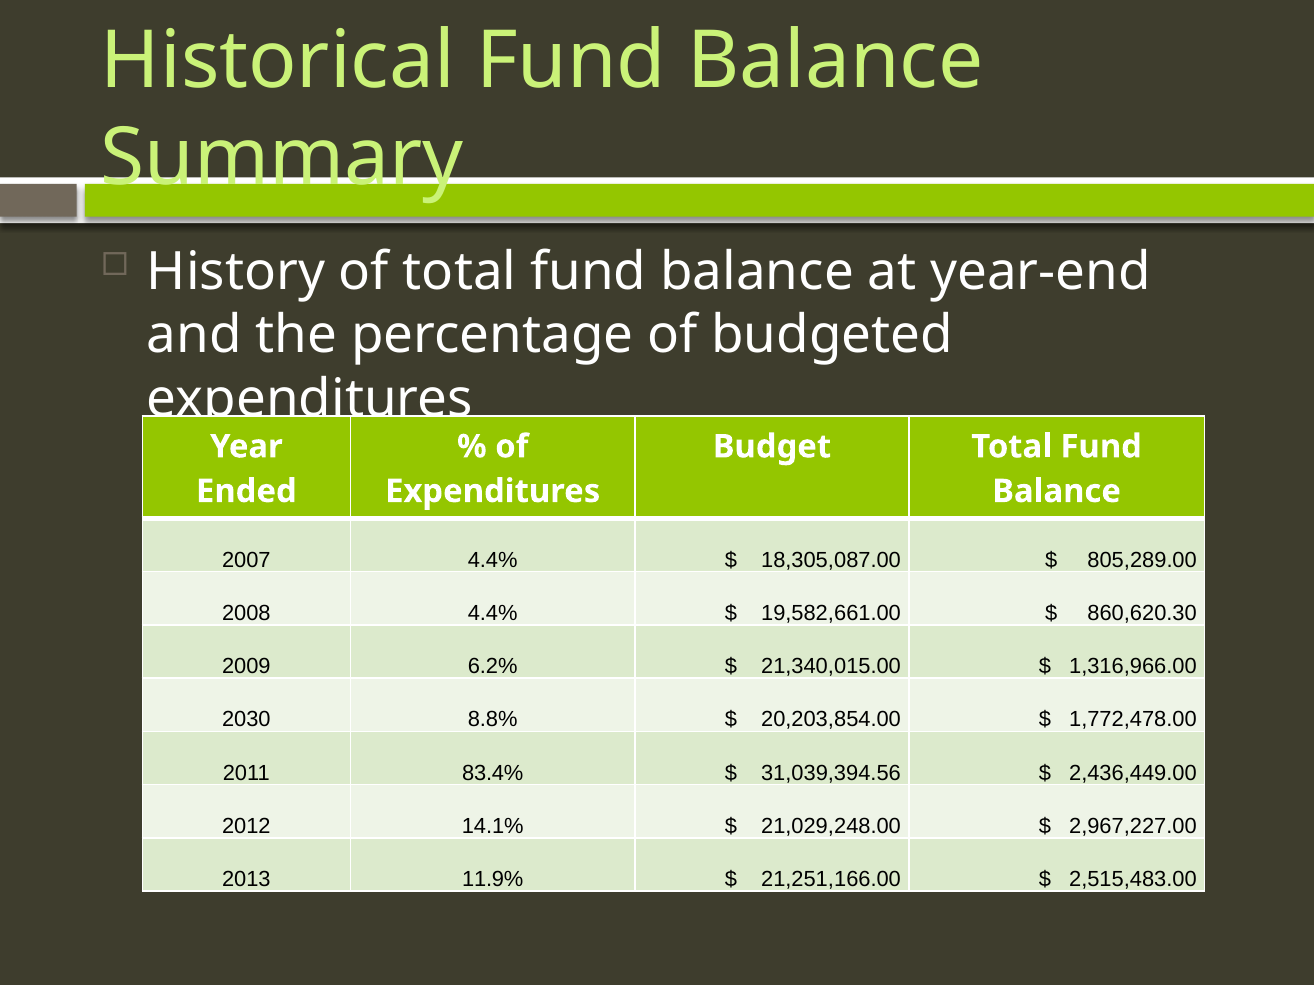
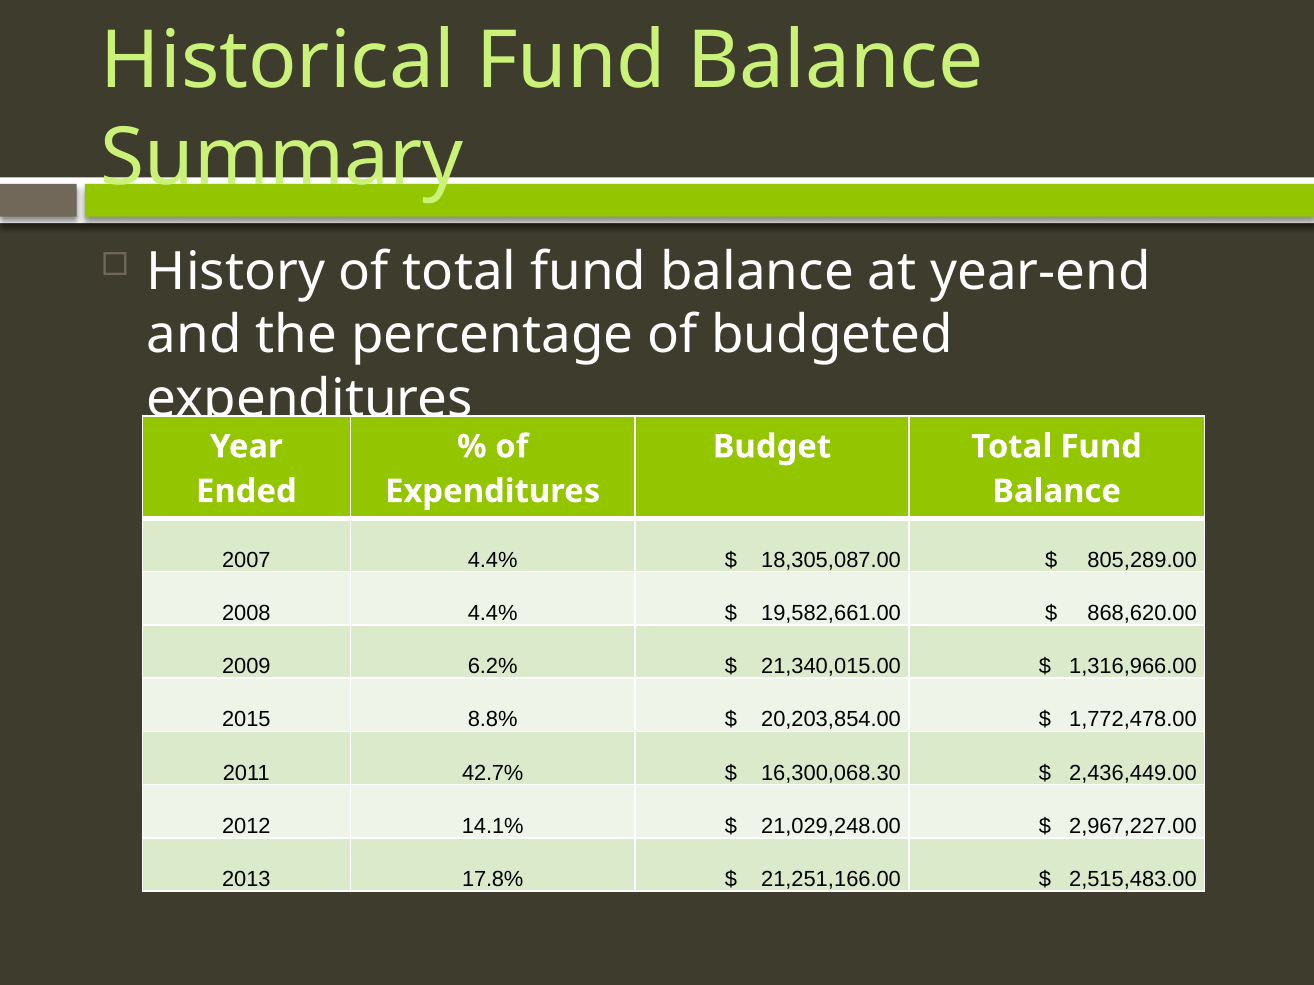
860,620.30: 860,620.30 -> 868,620.00 (1142, 613)
2030: 2030 -> 2015 (246, 720)
83.4%: 83.4% -> 42.7% (493, 773)
31,039,394.56: 31,039,394.56 -> 16,300,068.30 (831, 773)
11.9%: 11.9% -> 17.8% (493, 880)
